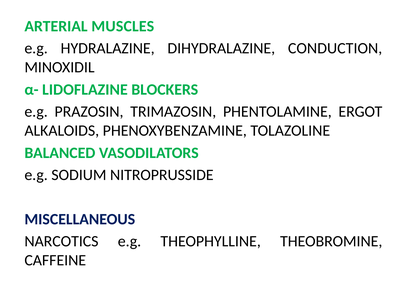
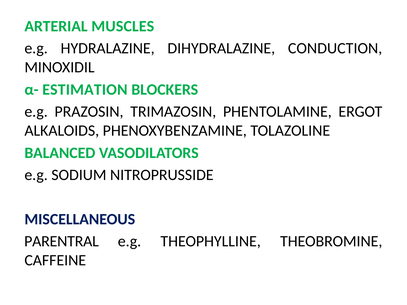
LIDOFLAZINE: LIDOFLAZINE -> ESTIMATION (85, 90)
NARCOTICS: NARCOTICS -> PARENTRAL (62, 242)
